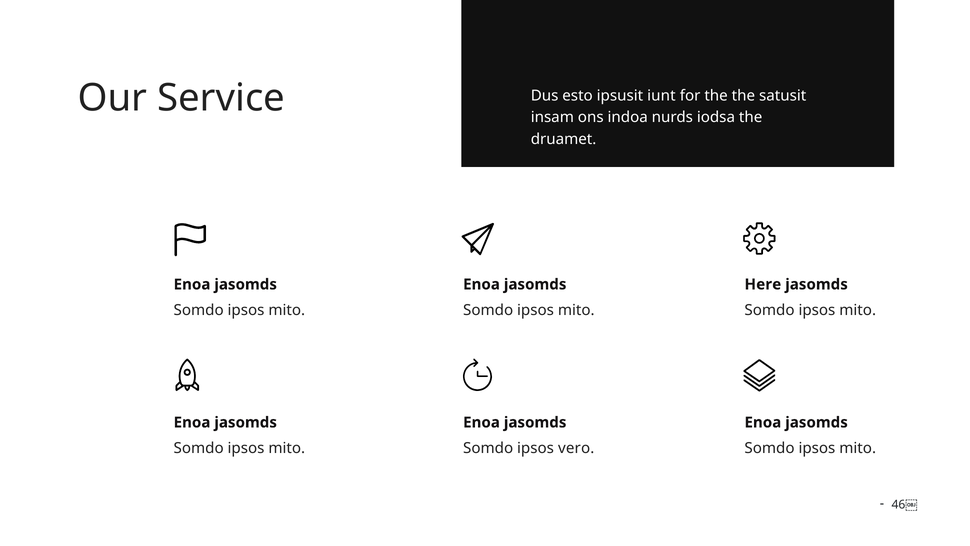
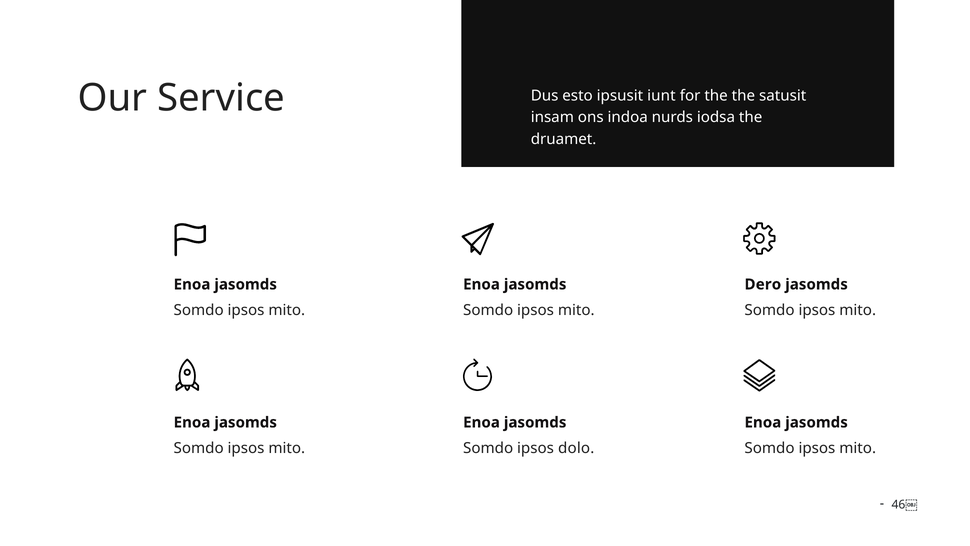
Here: Here -> Dero (763, 284)
vero: vero -> dolo (576, 448)
